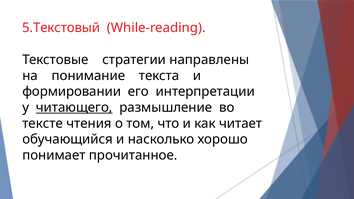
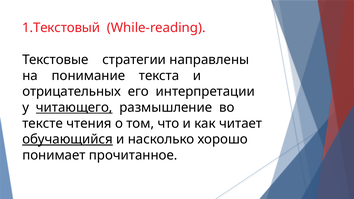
5.Текстовый: 5.Текстовый -> 1.Текстовый (61, 28)
формировании: формировании -> отрицательных (72, 92)
обучающийся underline: none -> present (67, 139)
